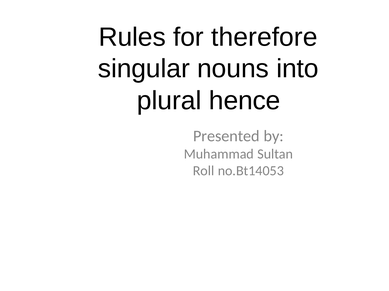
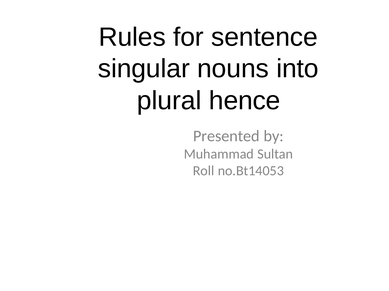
therefore: therefore -> sentence (264, 37)
